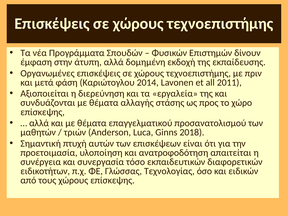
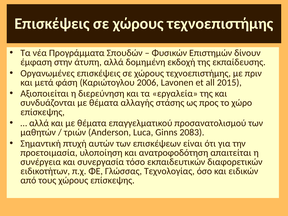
2014: 2014 -> 2006 (148, 82)
2011: 2011 -> 2015 (229, 82)
2018: 2018 -> 2083 (192, 132)
